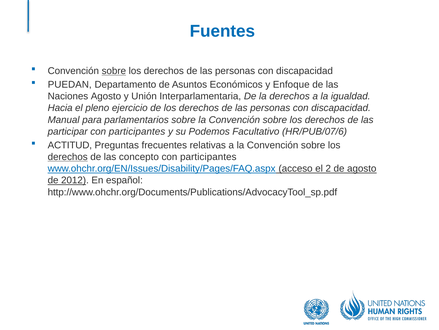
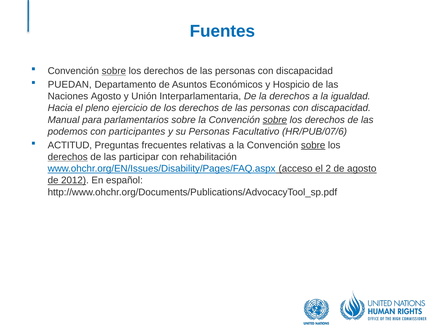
Enfoque: Enfoque -> Hospicio (291, 84)
sobre underline: none -> present (275, 120)
participar: participar -> podemos (68, 131)
su Podemos: Podemos -> Personas (209, 131)
sobre underline: none -> present (313, 145)
concepto: concepto -> participar (139, 157)
participantes: participantes -> rehabilitación (208, 157)
